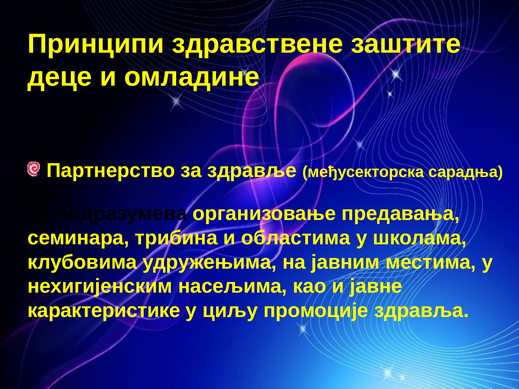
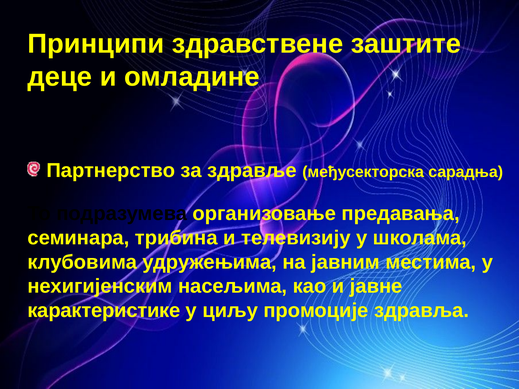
областима: областима -> телевизију (296, 238)
